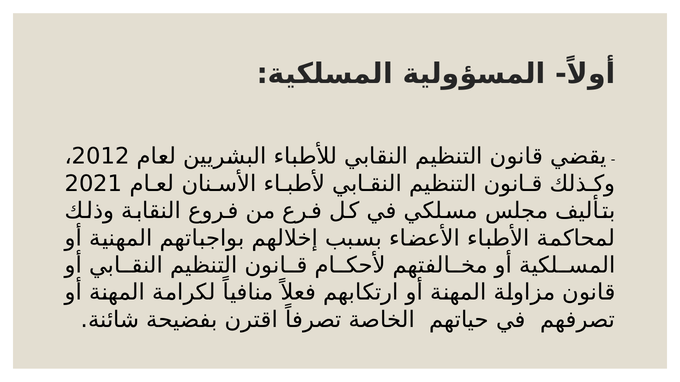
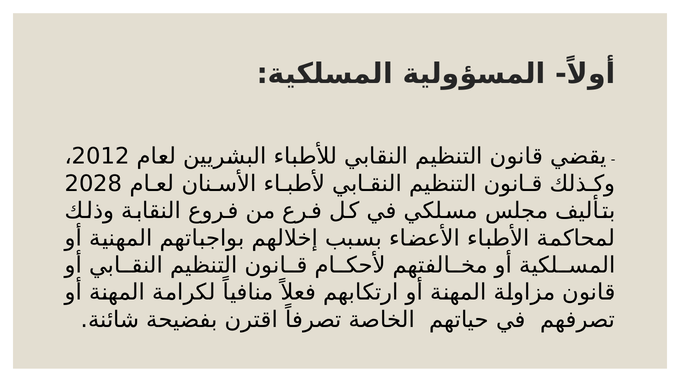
2021: 2021 -> 2028 (93, 184)
